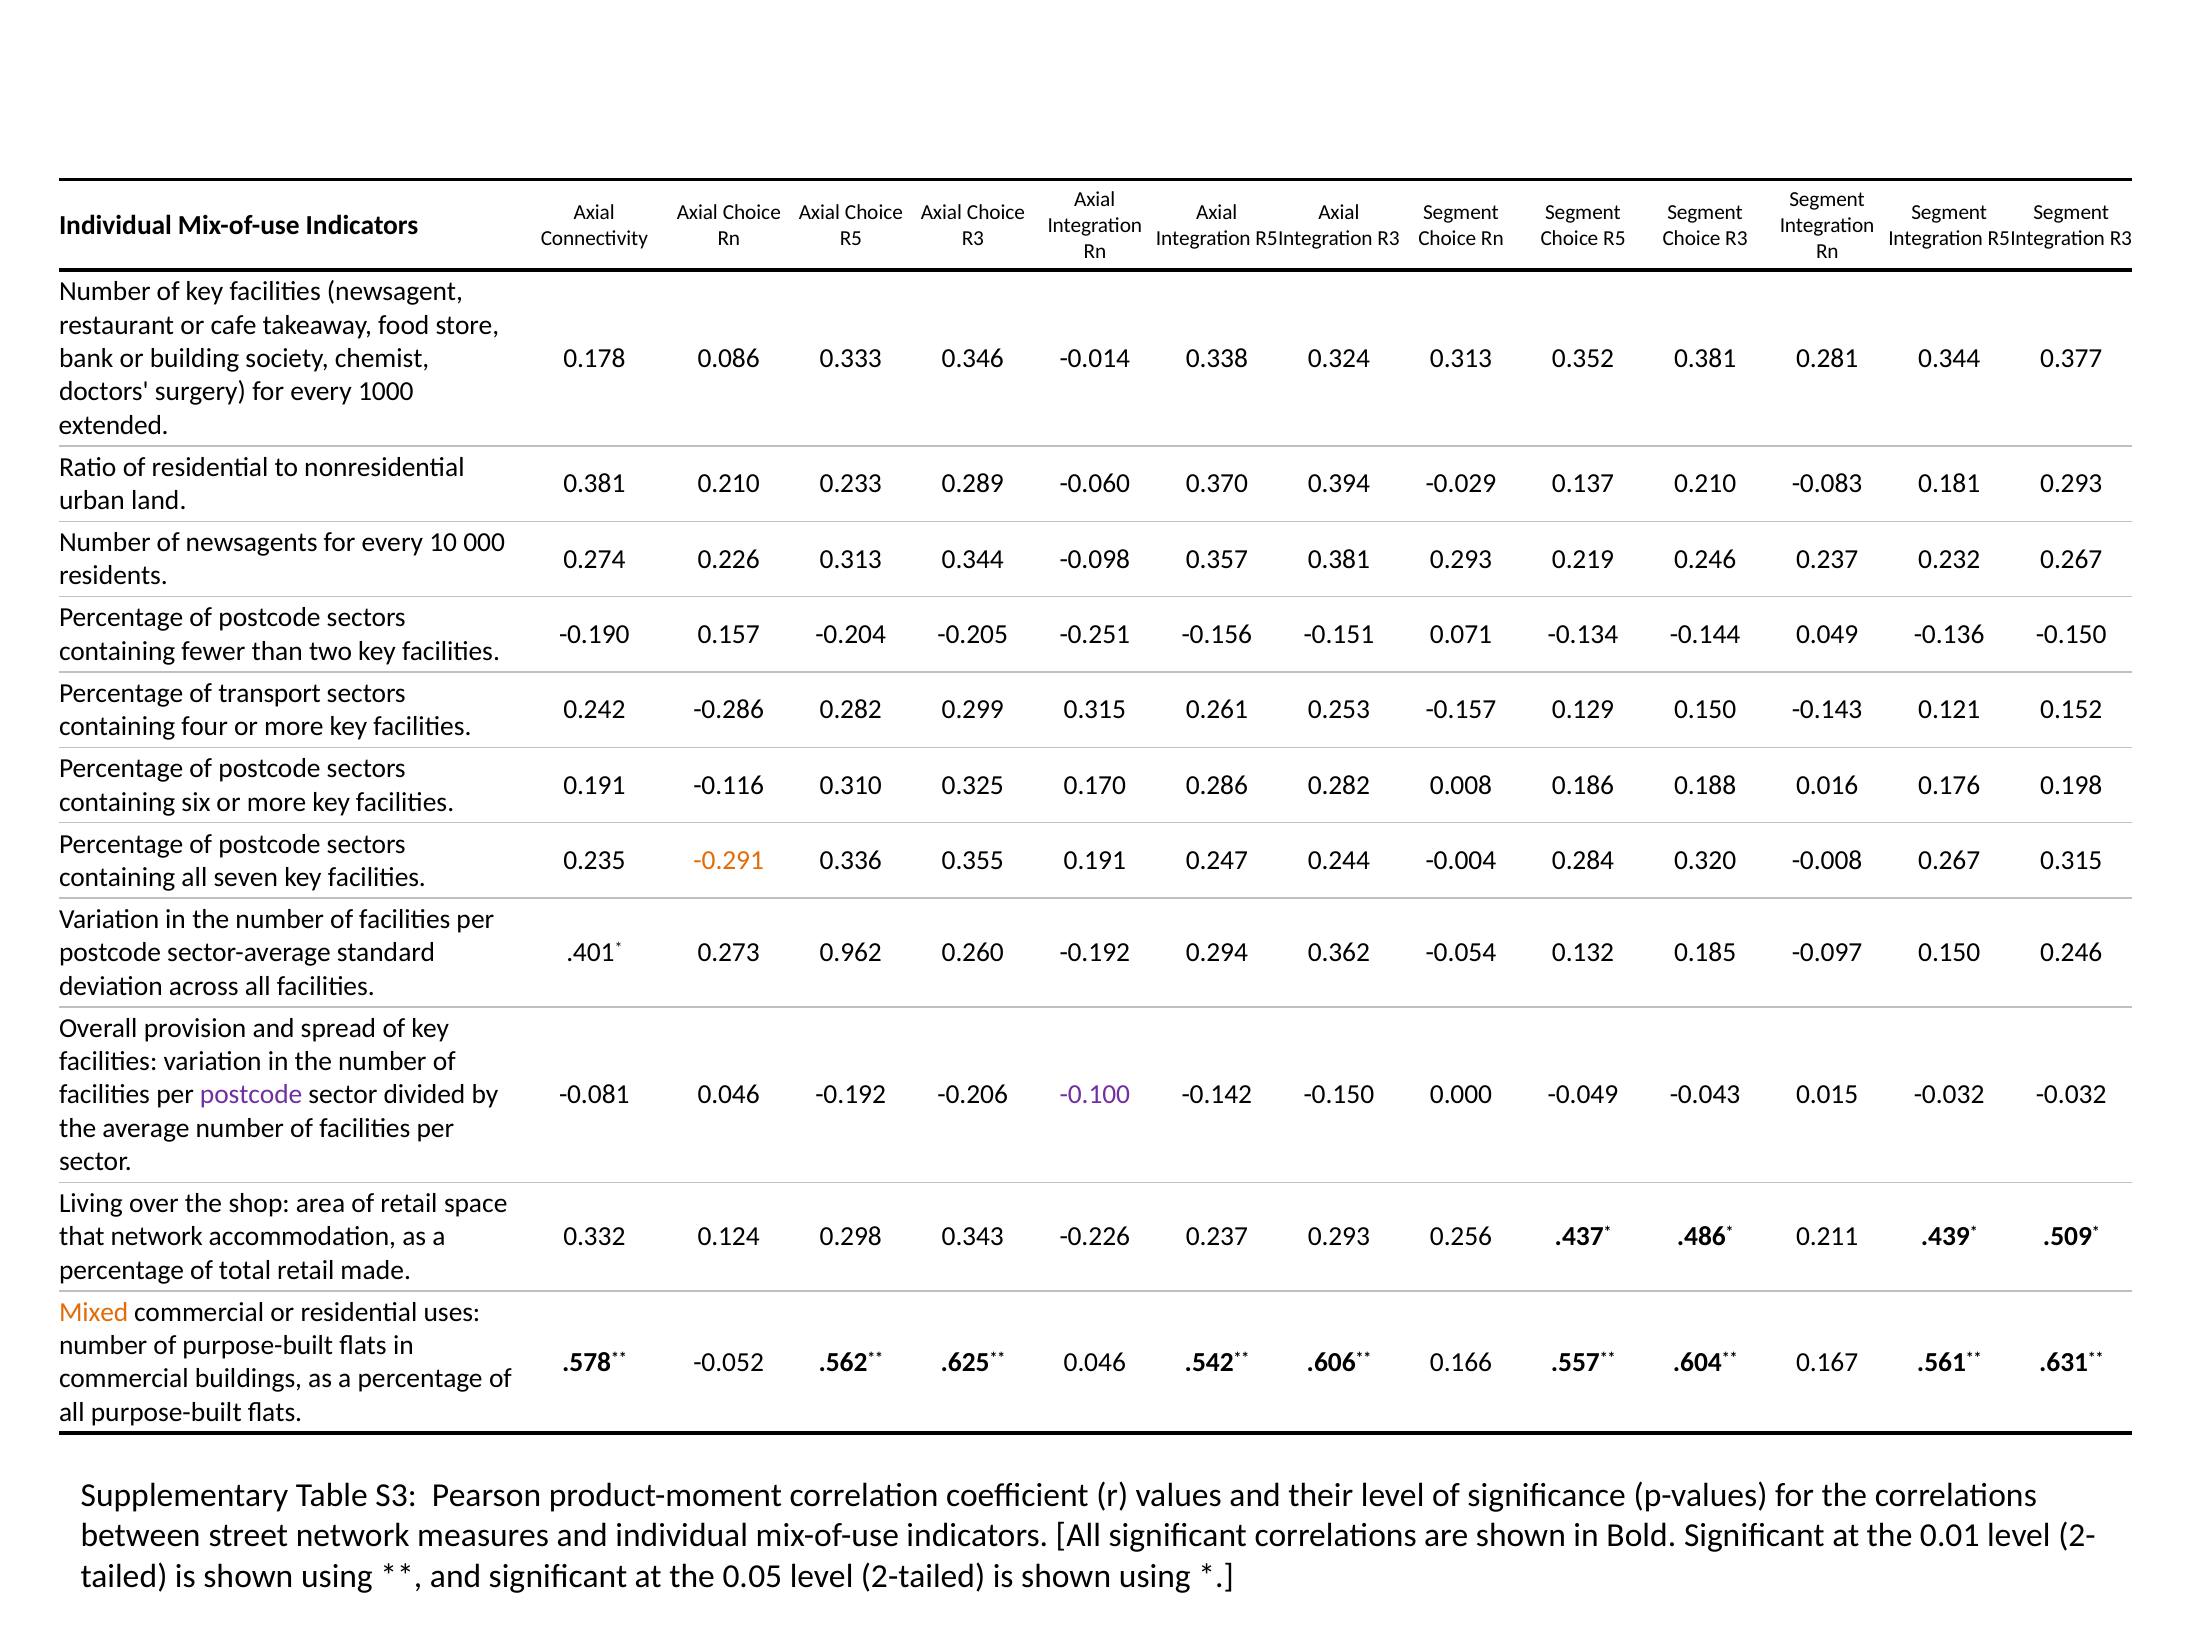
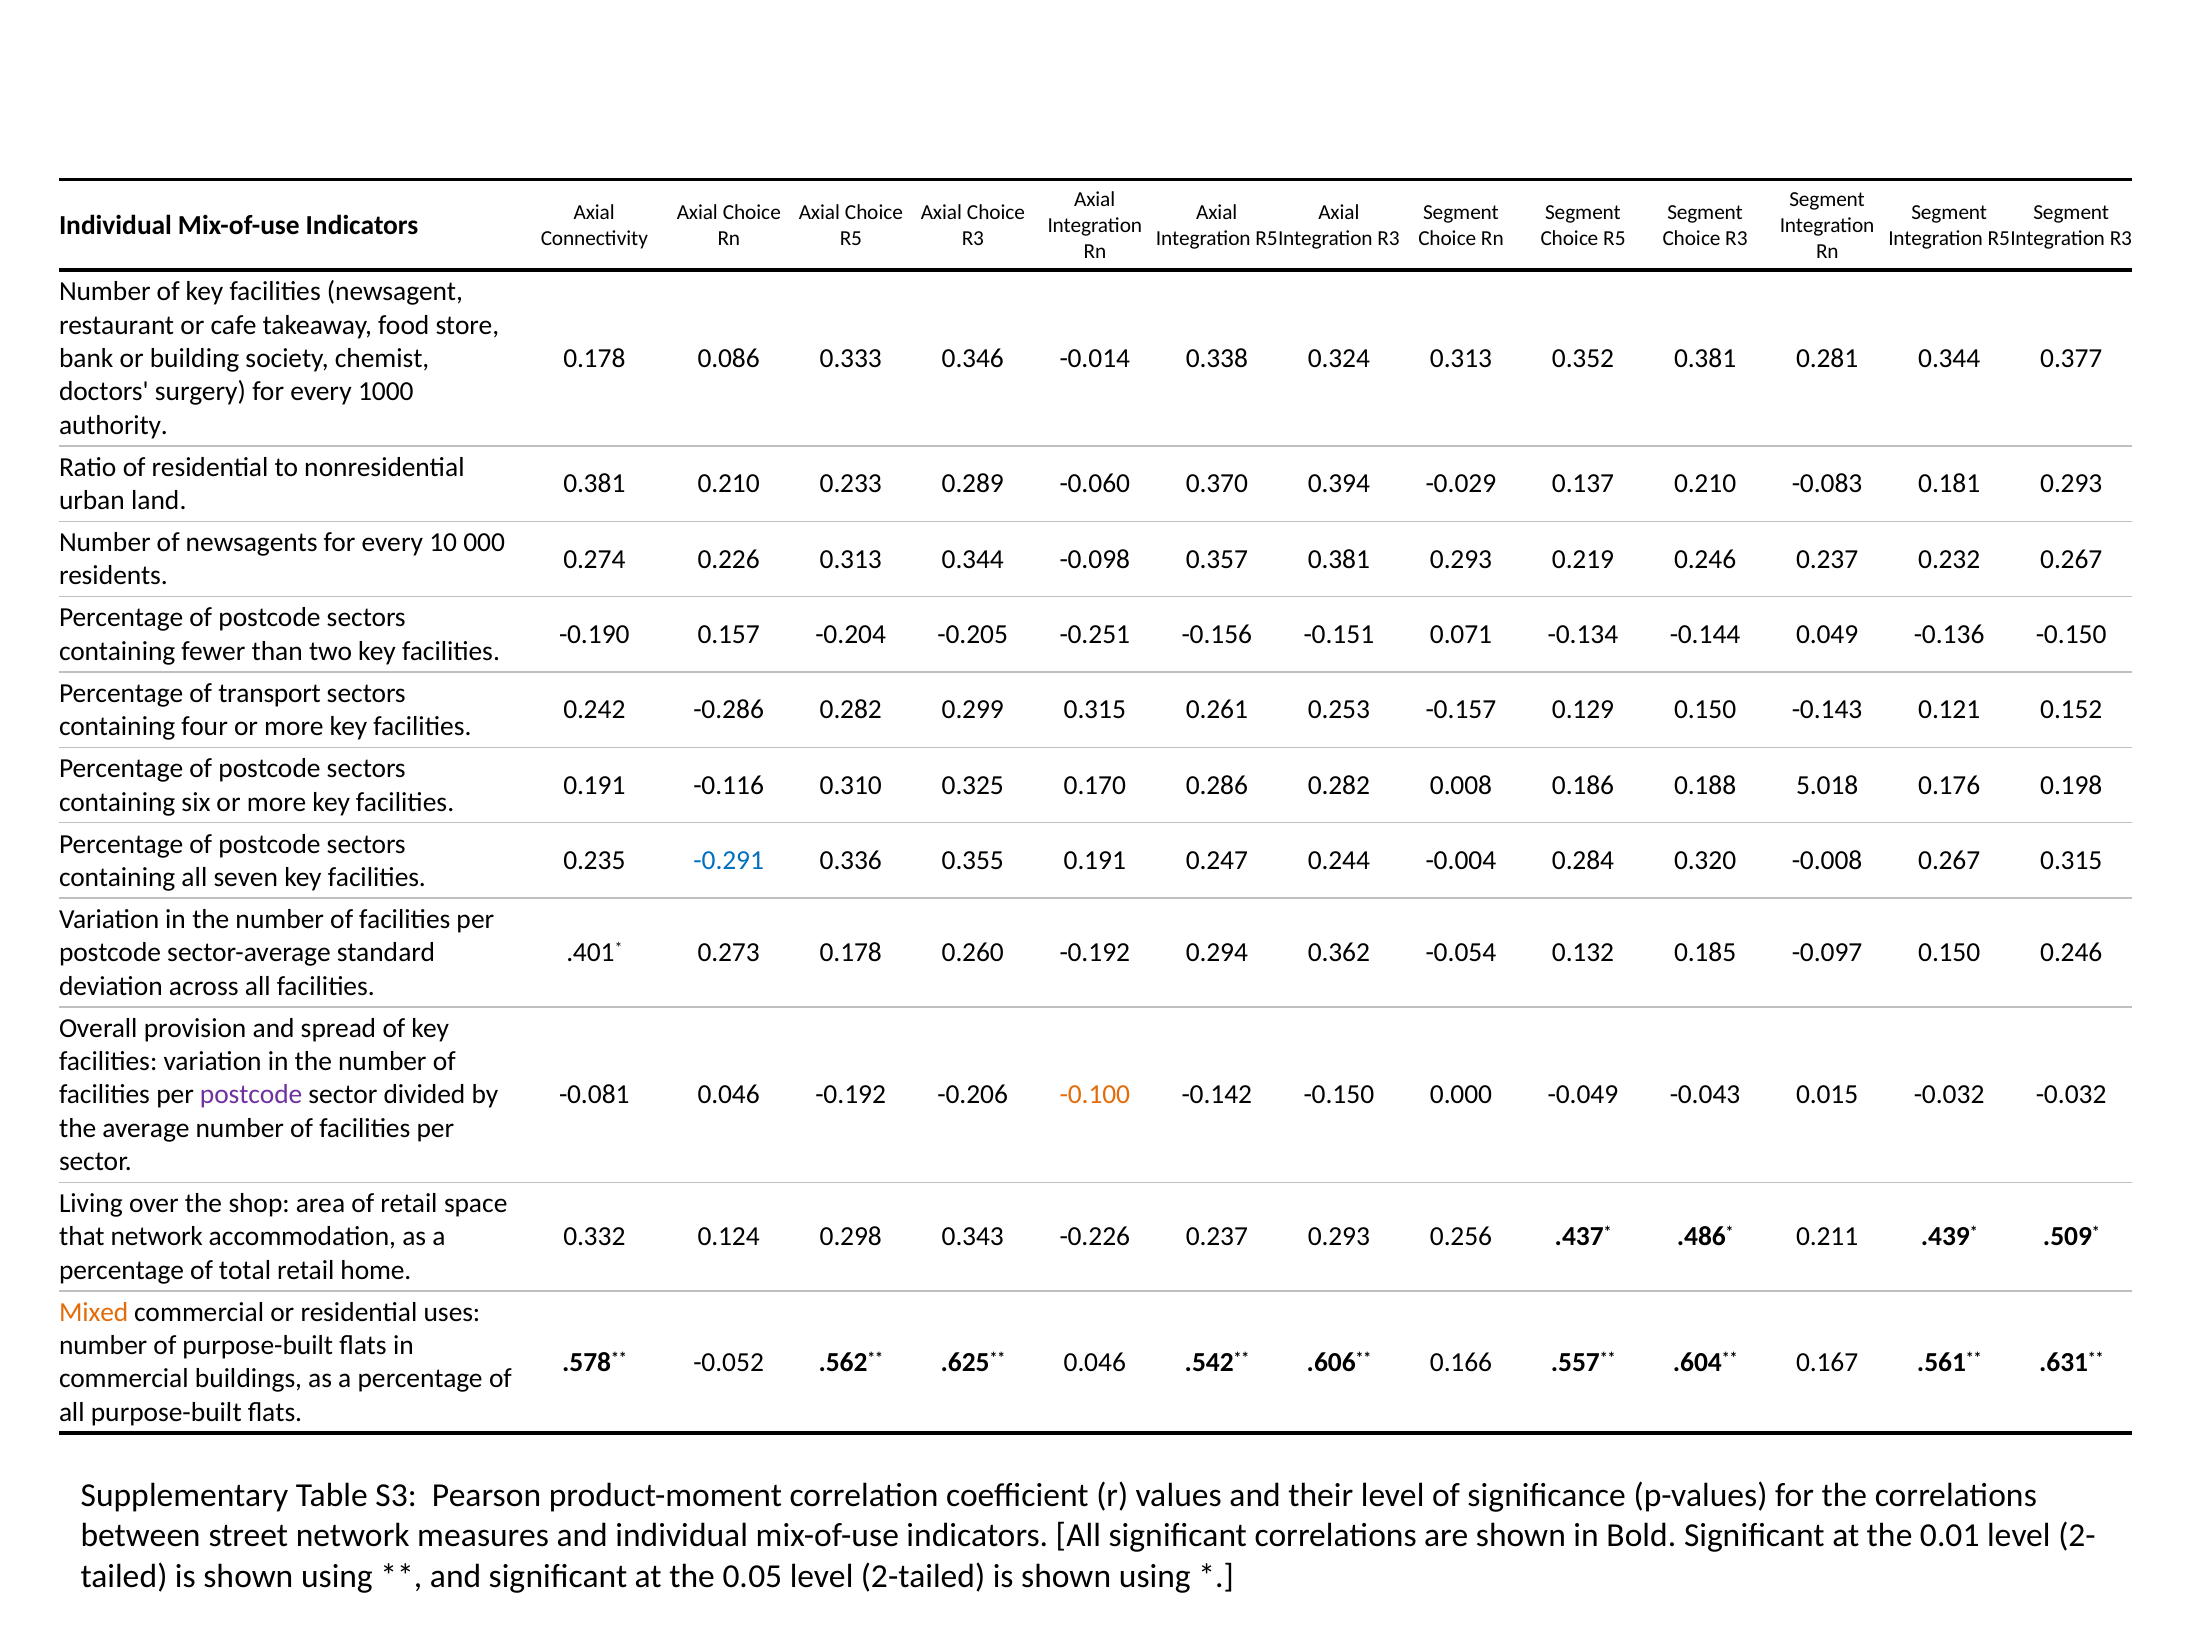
extended: extended -> authority (113, 425)
0.016: 0.016 -> 5.018 (1827, 786)
-0.291 colour: orange -> blue (729, 861)
0.273 0.962: 0.962 -> 0.178 (851, 953)
-0.100 colour: purple -> orange (1095, 1095)
made: made -> home (376, 1271)
